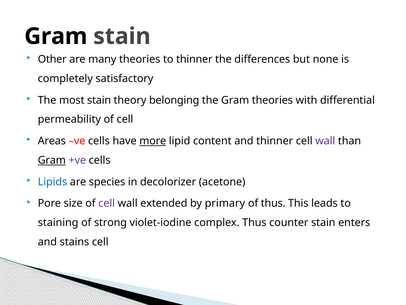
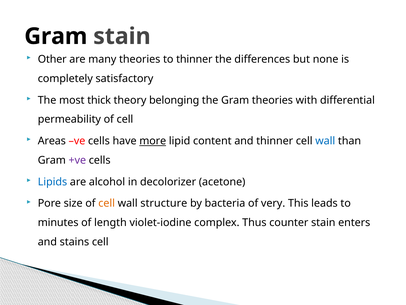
most stain: stain -> thick (99, 100)
wall colour: purple -> blue (325, 141)
Gram underline: present -> none (52, 160)
species: species -> alcohol (107, 182)
cell colour: purple -> orange (107, 203)
extended: extended -> structure (164, 203)
primary: primary -> bacteria (225, 203)
of thus: thus -> very (273, 203)
staining: staining -> minutes (58, 222)
strong: strong -> length (110, 222)
